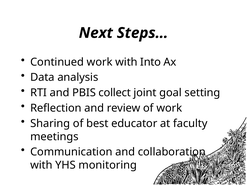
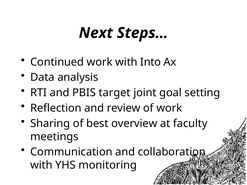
collect: collect -> target (115, 93)
educator: educator -> overview (134, 124)
